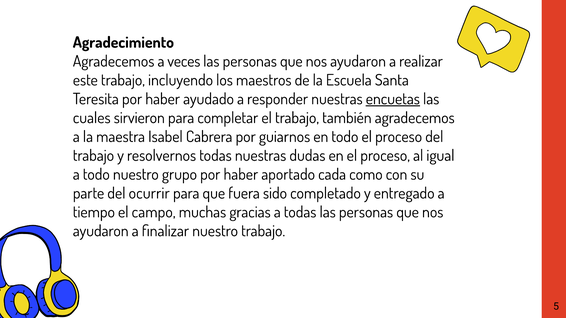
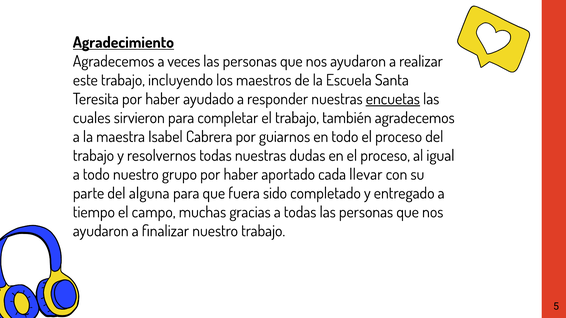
Agradecimiento underline: none -> present (123, 43)
como: como -> llevar (366, 175)
ocurrir: ocurrir -> alguna (149, 194)
